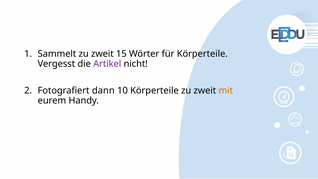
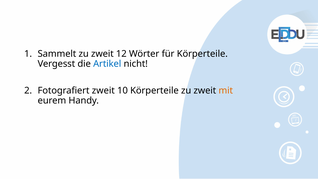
15: 15 -> 12 (121, 54)
Artikel colour: purple -> blue (107, 64)
Fotografiert dann: dann -> zweit (103, 90)
